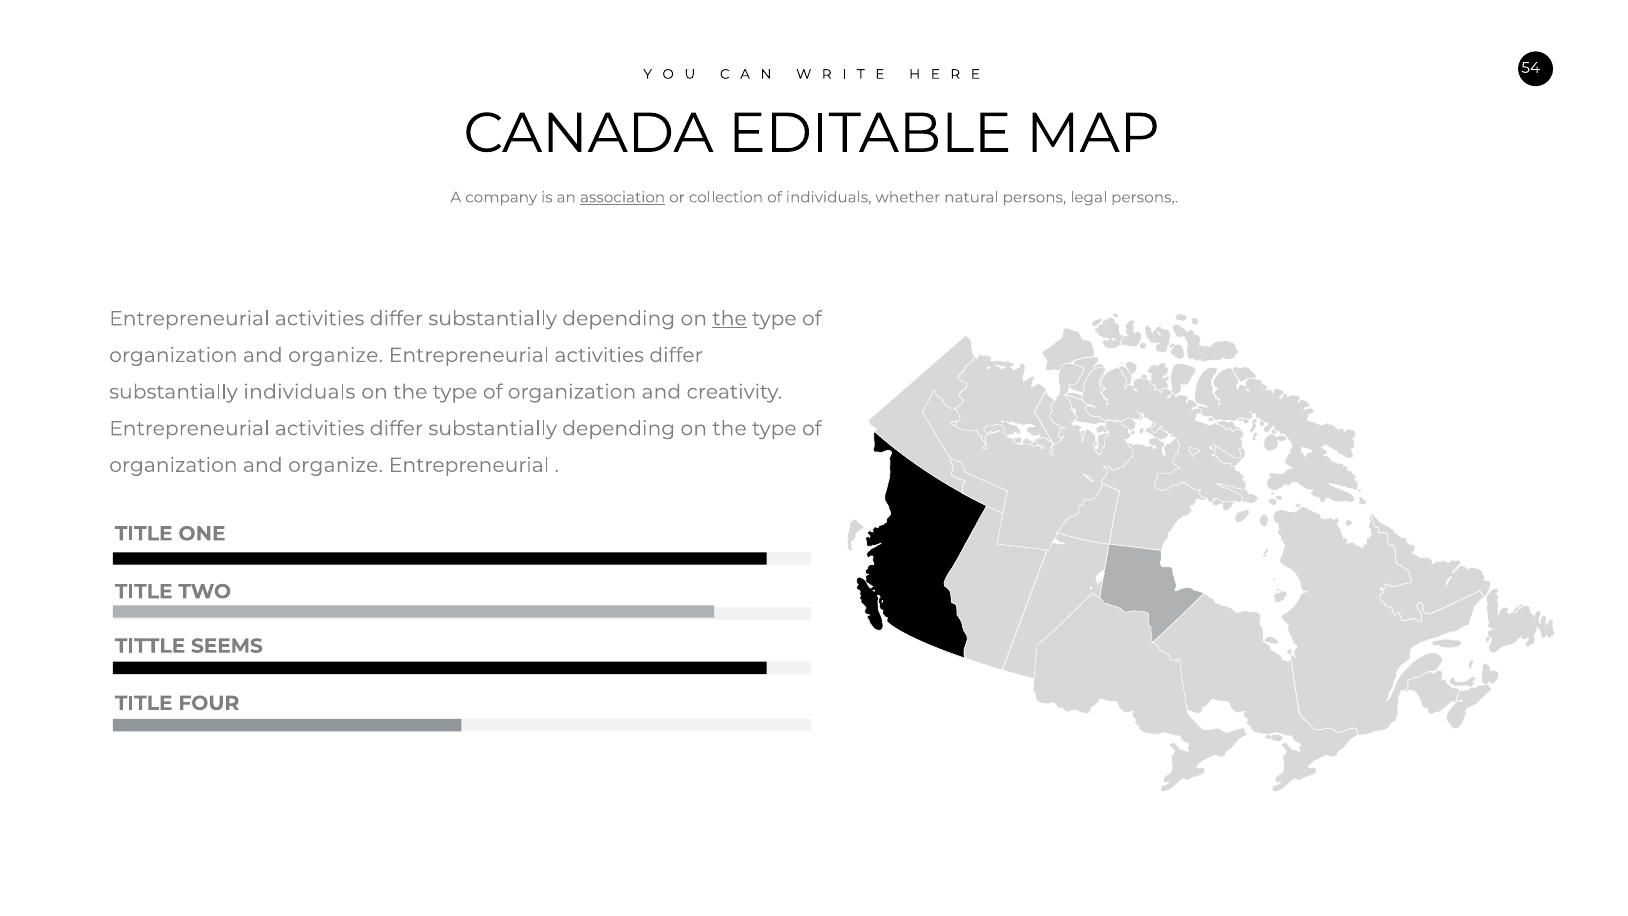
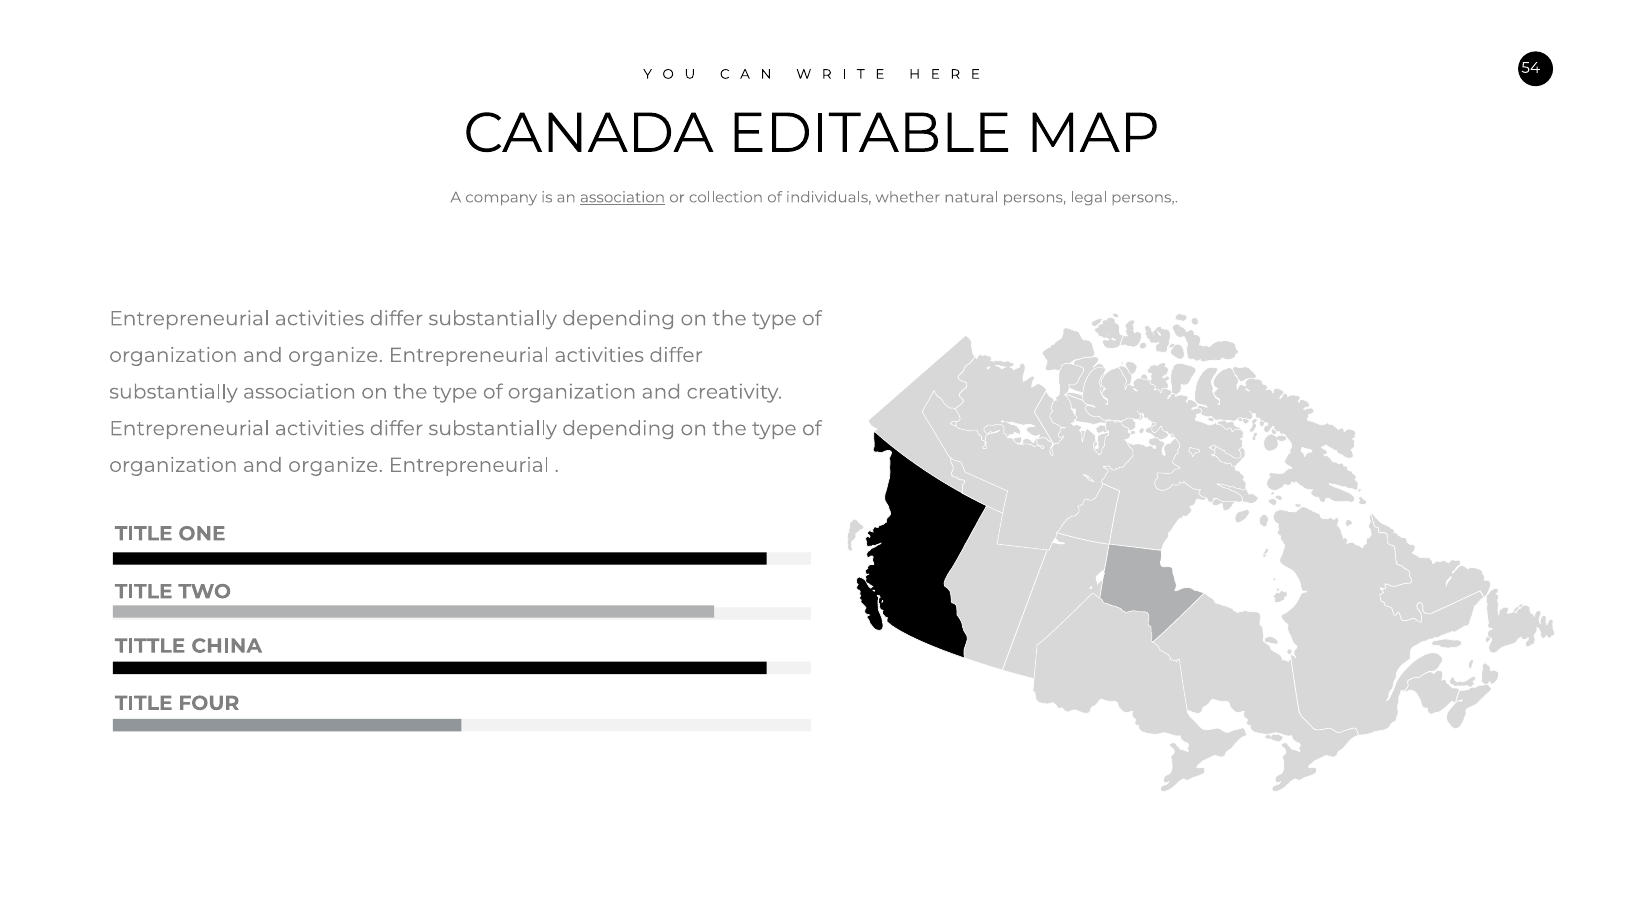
the underline: present -> none (730, 319)
substantially individuals: individuals -> association (300, 392)
SEEMS: SEEMS -> CHINA (227, 646)
